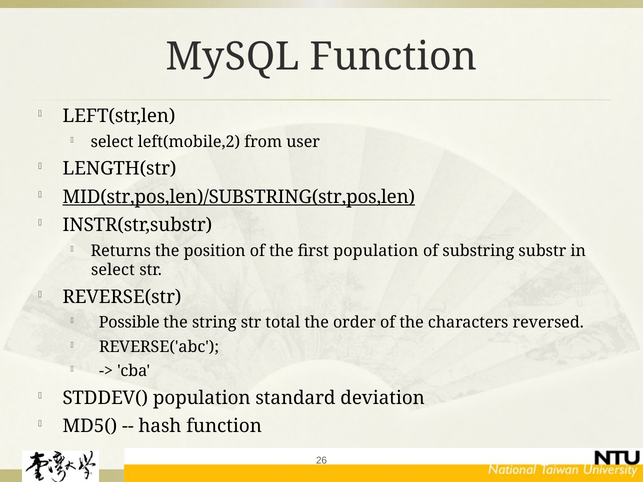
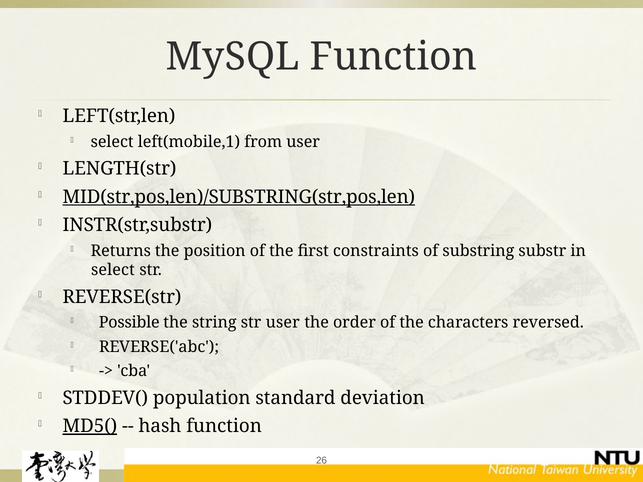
left(mobile,2: left(mobile,2 -> left(mobile,1 (189, 142)
first population: population -> constraints (376, 251)
str total: total -> user (283, 323)
MD5( underline: none -> present (90, 426)
